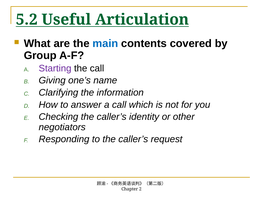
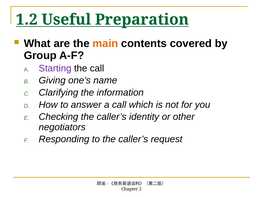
5.2: 5.2 -> 1.2 (27, 20)
Articulation: Articulation -> Preparation (142, 20)
main colour: blue -> orange (105, 44)
